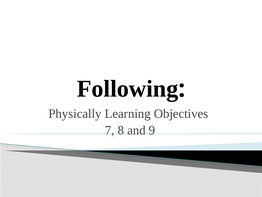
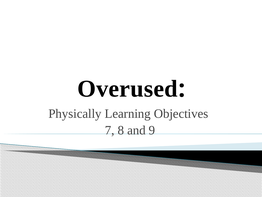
Following: Following -> Overused (127, 89)
